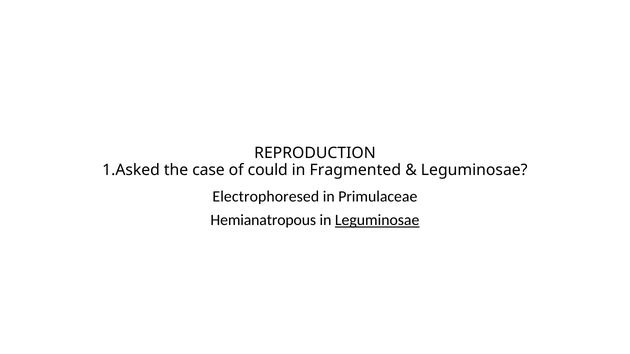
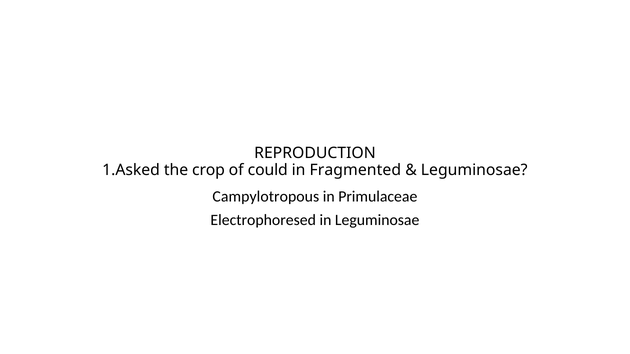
case: case -> crop (209, 170)
Electrophoresed: Electrophoresed -> Campylotropous (266, 197)
Hemianatropous: Hemianatropous -> Electrophoresed (263, 220)
Leguminosae underline: present -> none (377, 220)
